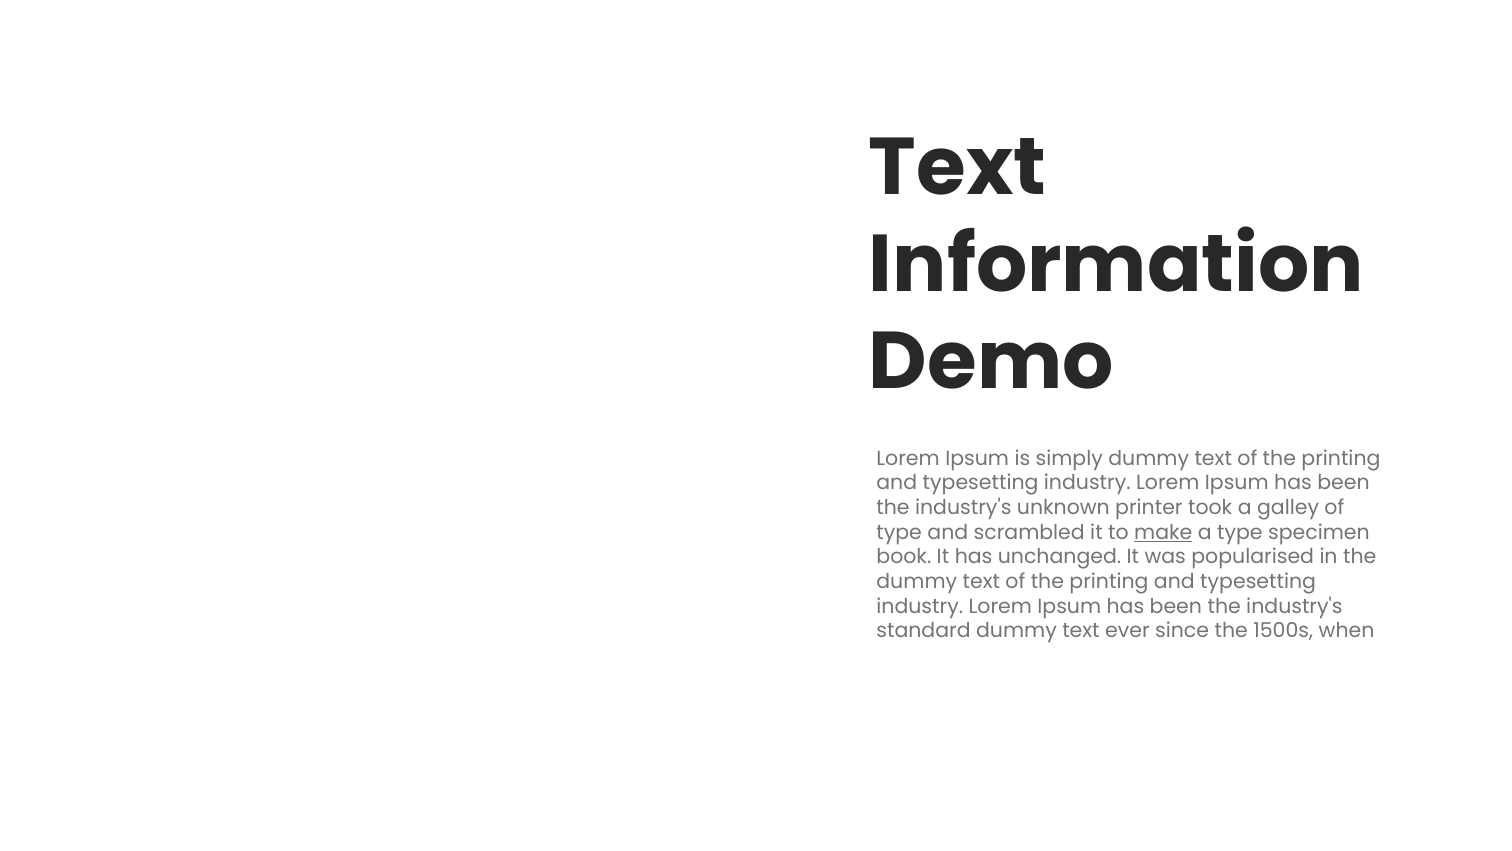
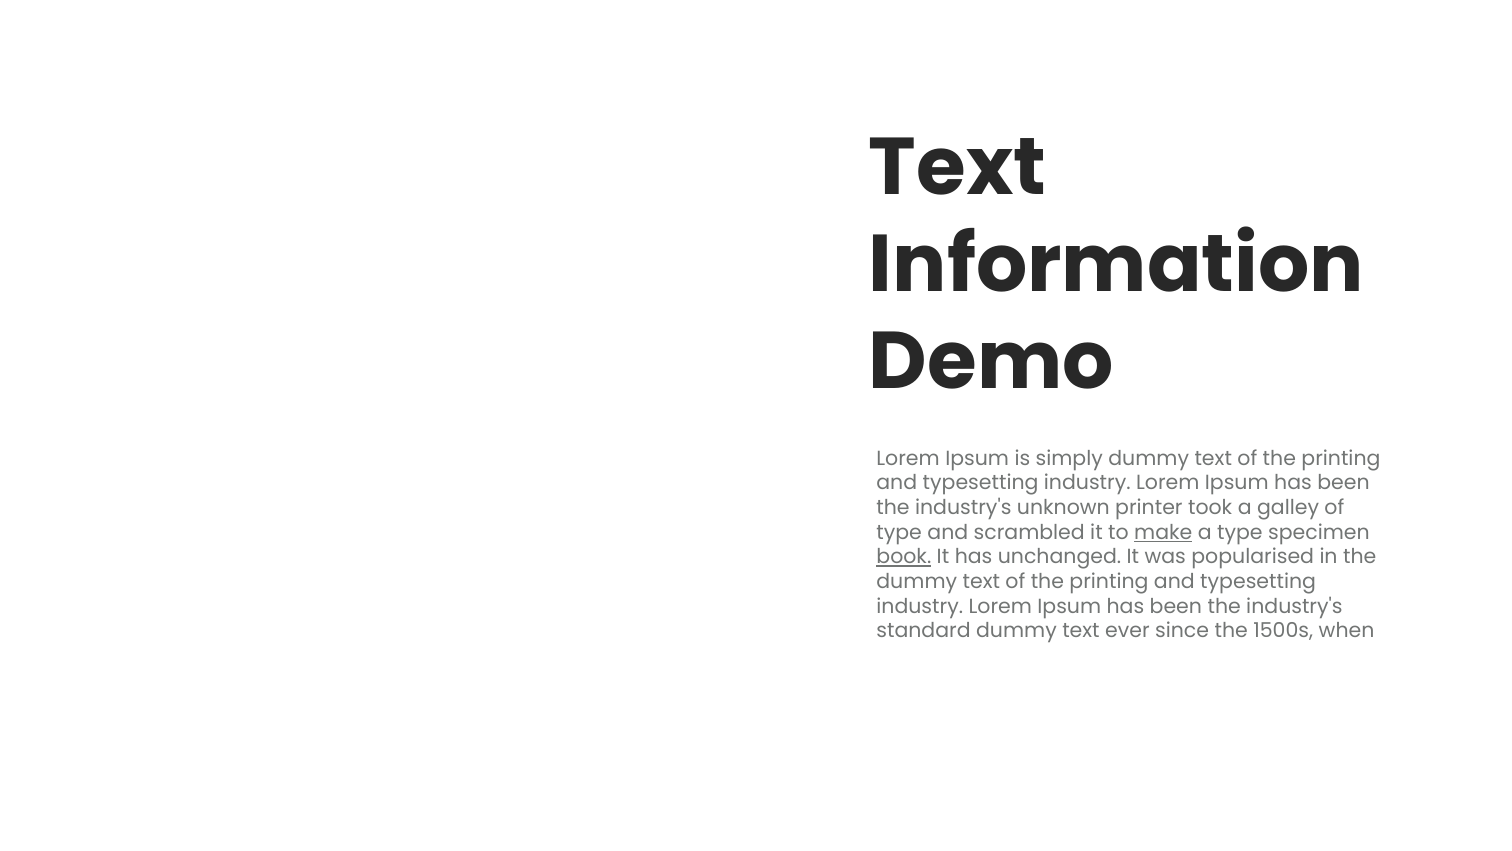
book underline: none -> present (904, 557)
